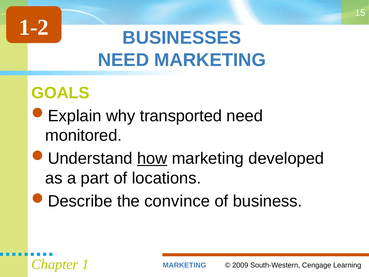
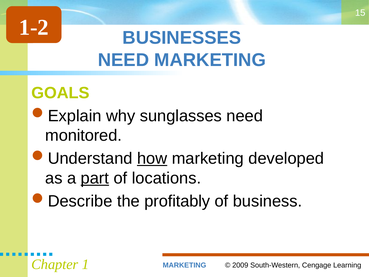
transported: transported -> sunglasses (181, 116)
part underline: none -> present (95, 178)
convince: convince -> profitably (177, 201)
